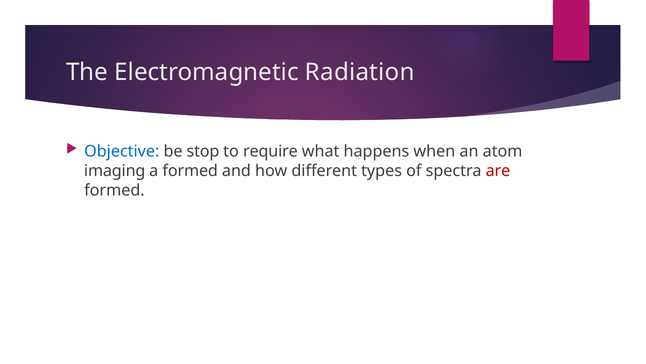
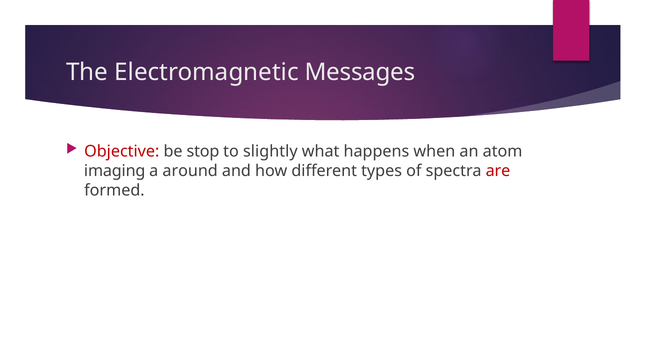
Radiation: Radiation -> Messages (360, 72)
Objective colour: blue -> red (122, 151)
require: require -> slightly (270, 151)
a formed: formed -> around (190, 171)
